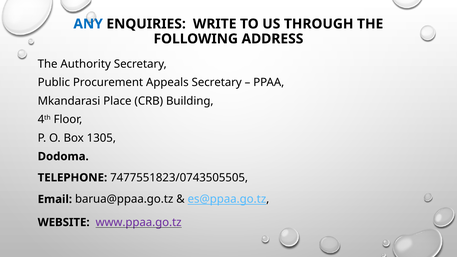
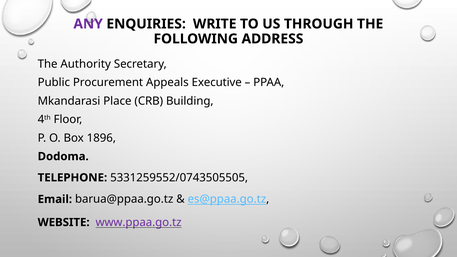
ANY colour: blue -> purple (88, 24)
Appeals Secretary: Secretary -> Executive (217, 83)
1305: 1305 -> 1896 (101, 138)
7477551823/0743505505: 7477551823/0743505505 -> 5331259552/0743505505 (179, 178)
